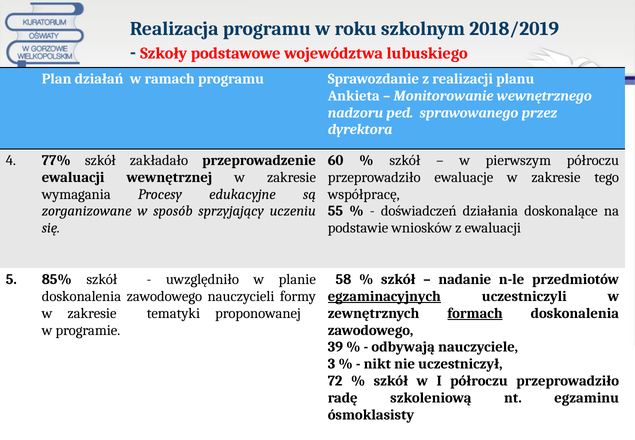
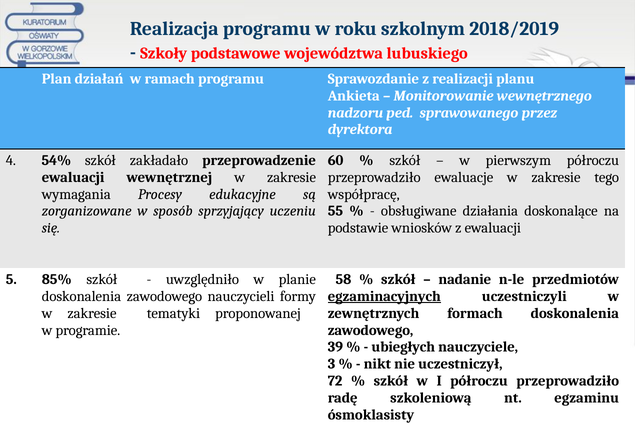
77%: 77% -> 54% (56, 160)
doświadczeń: doświadczeń -> obsługiwane (419, 211)
formach underline: present -> none (475, 313)
odbywają: odbywają -> ubiegłych (403, 347)
